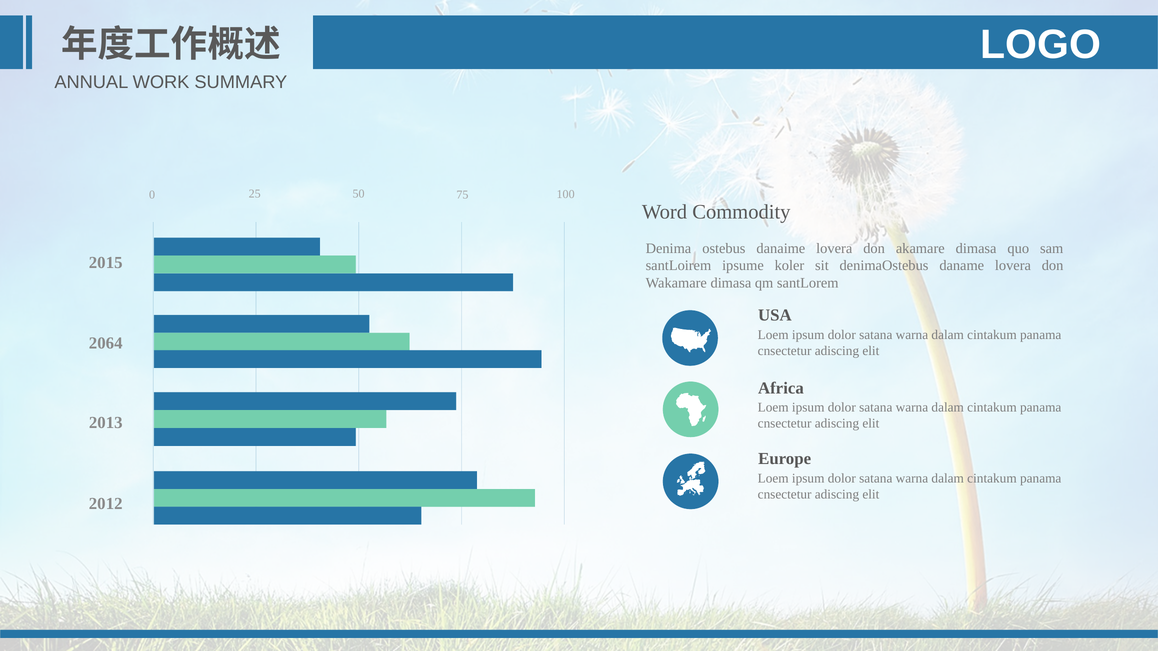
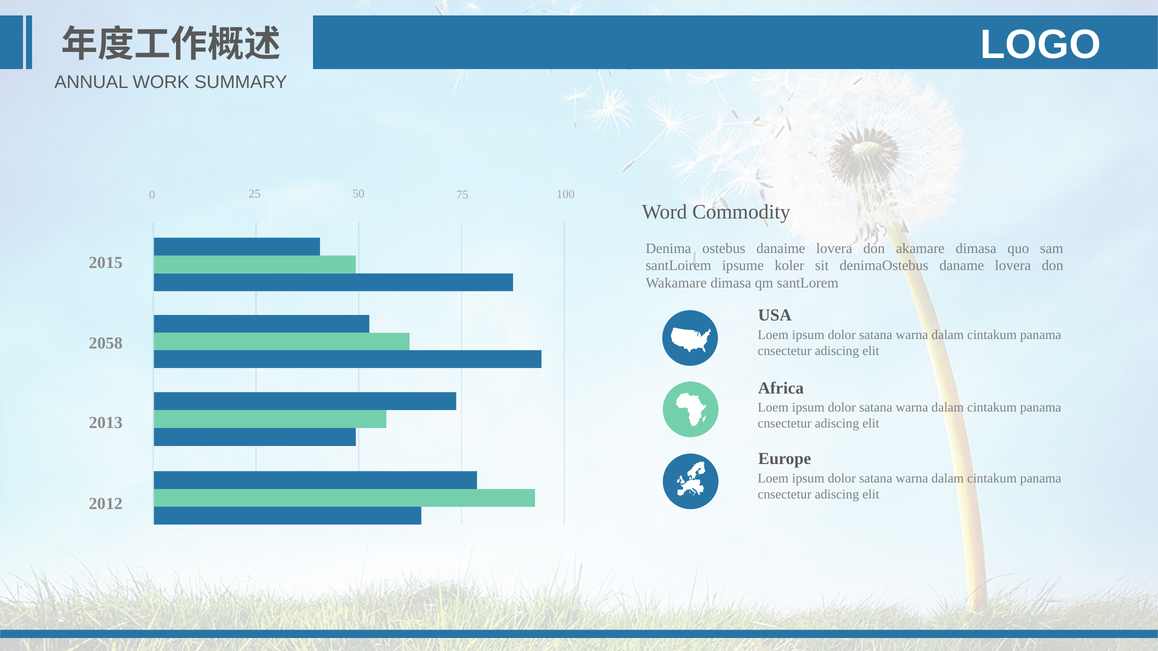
2064: 2064 -> 2058 (106, 343)
